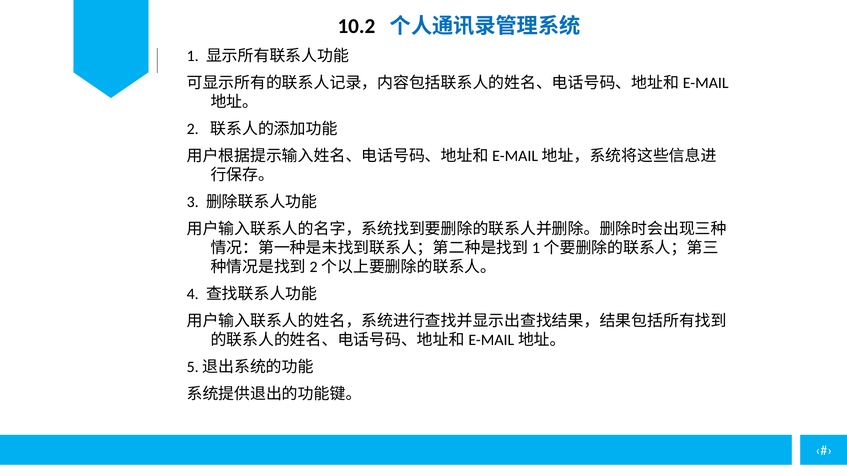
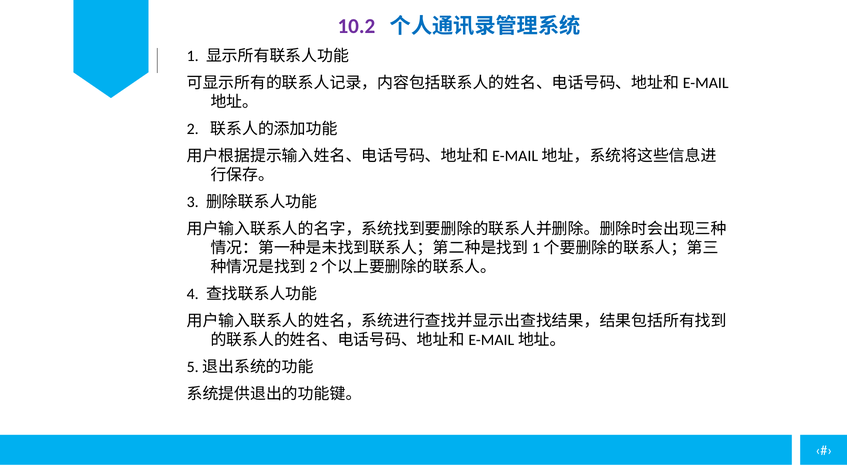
10.2 colour: black -> purple (356, 26)
